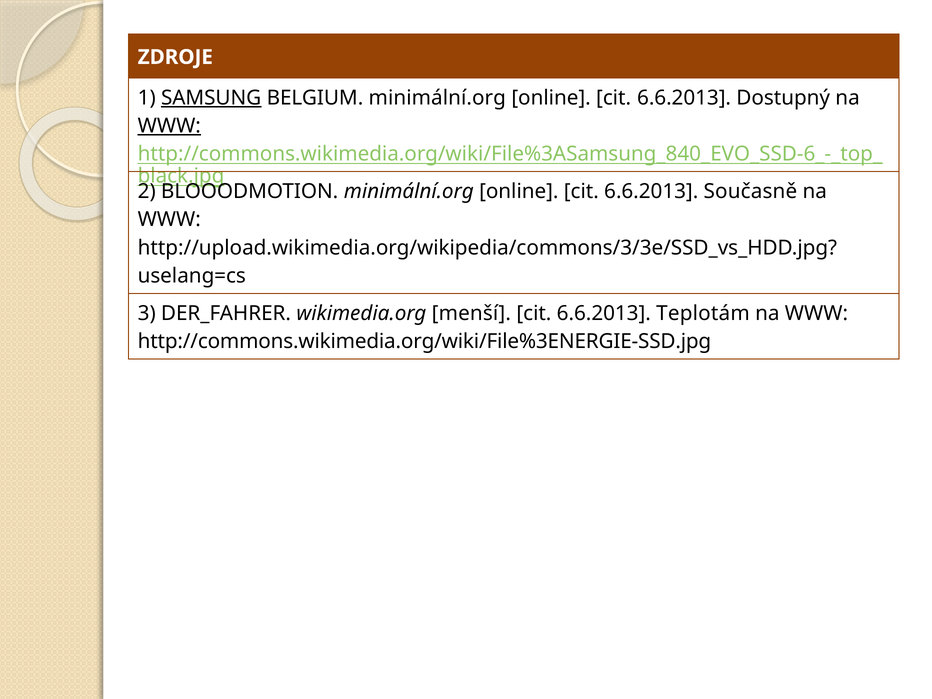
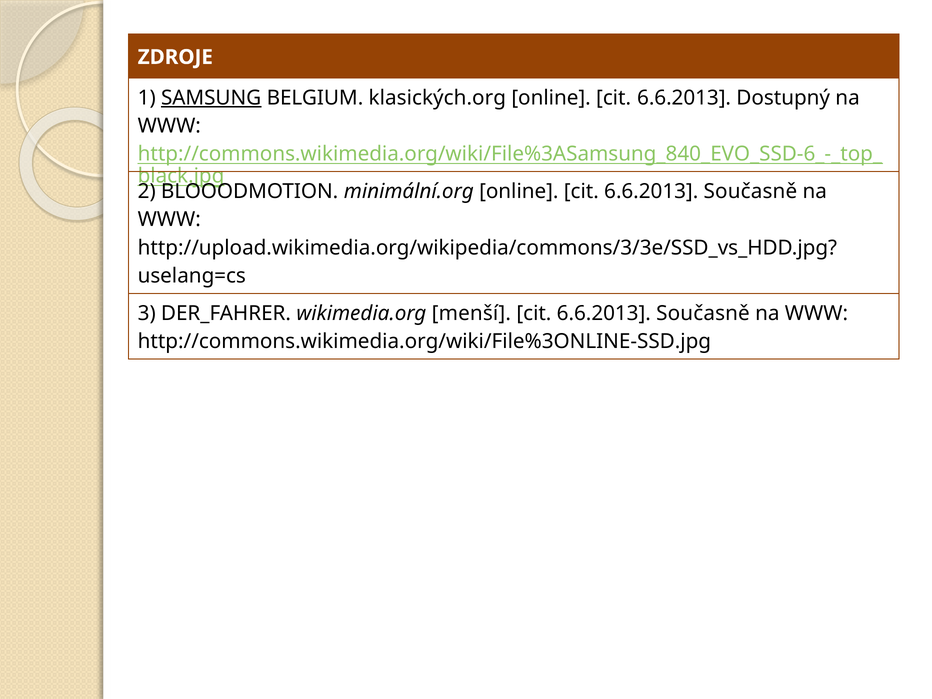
BELGIUM minimální.org: minimální.org -> klasických.org (437, 98)
WWW underline: present -> none (169, 126)
Teplotám: Teplotám -> Současně (703, 313)
http://commons.wikimedia.org/wiki/File%3ENERGIE-SSD.jpg: http://commons.wikimedia.org/wiki/File%3ENERGIE-SSD.jpg -> http://commons.wikimedia.org/wiki/File%3ONLINE-SSD.jpg (424, 341)
